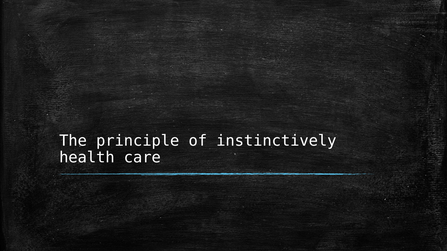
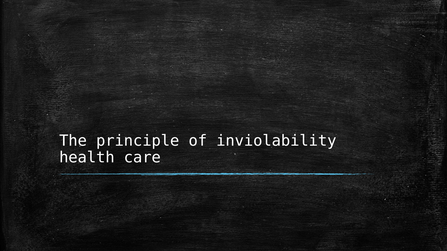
instinctively: instinctively -> inviolability (276, 141)
